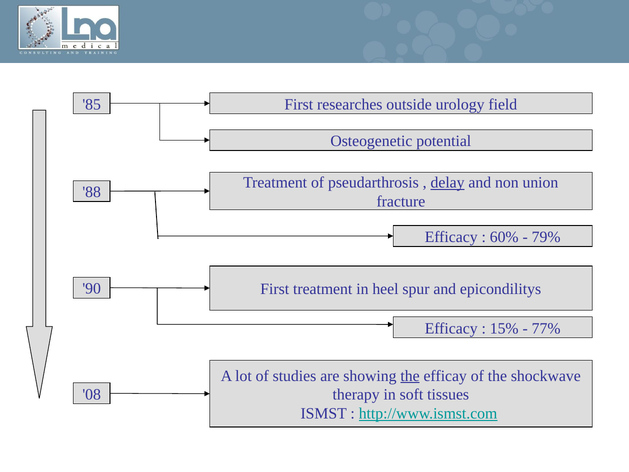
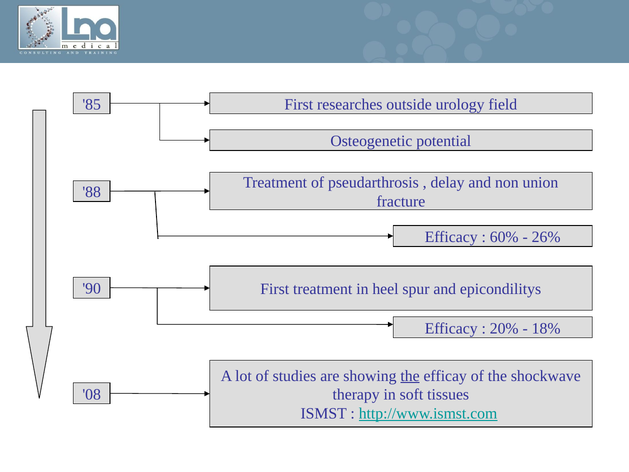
delay underline: present -> none (448, 183)
79%: 79% -> 26% (546, 237)
15%: 15% -> 20% (504, 328)
77%: 77% -> 18% (546, 328)
